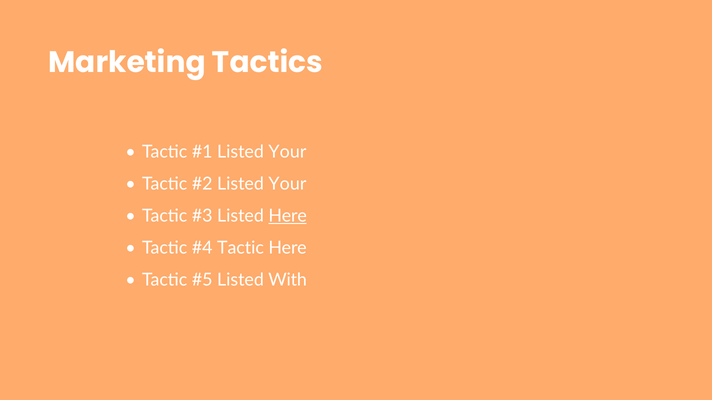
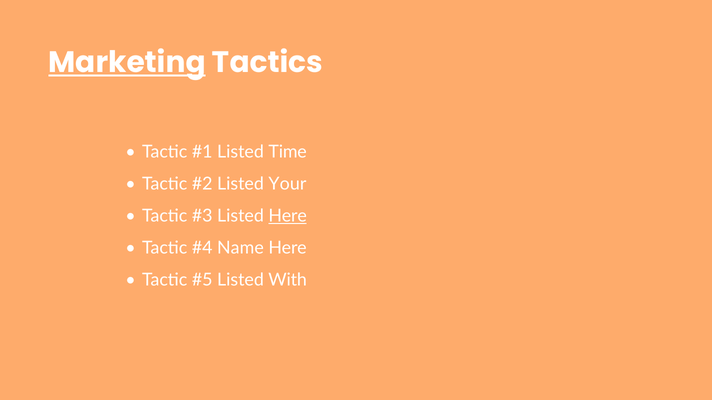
Marketing underline: none -> present (127, 63)
Your: Your -> Time (288, 152)
Tactic: Tactic -> Name (240, 248)
